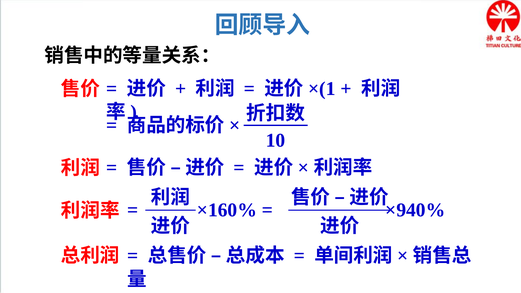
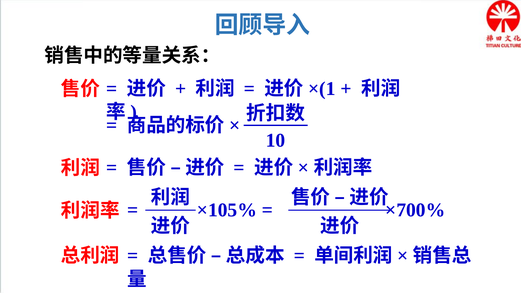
×160%: ×160% -> ×105% (227, 210)
×940%: ×940% -> ×700% (415, 210)
